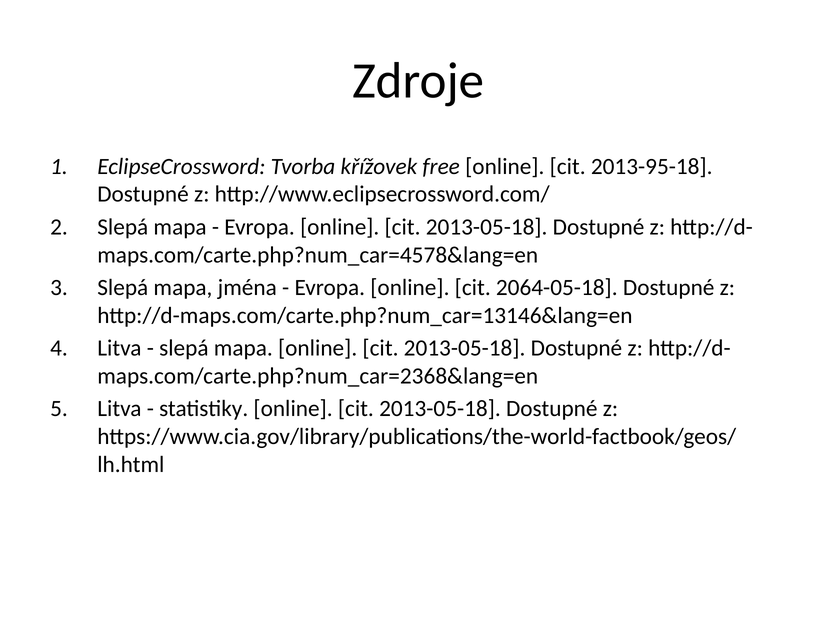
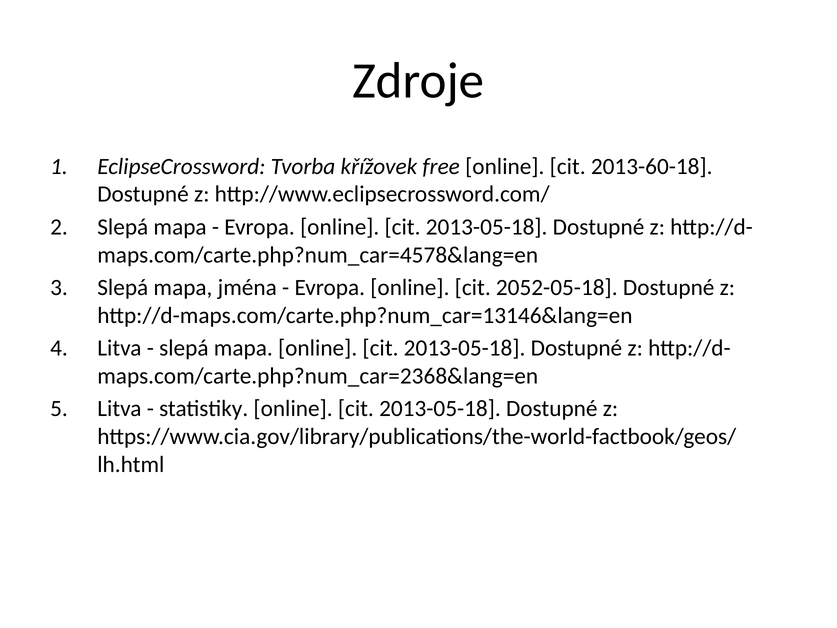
2013-95-18: 2013-95-18 -> 2013-60-18 (652, 166)
2064-05-18: 2064-05-18 -> 2052-05-18 (557, 287)
